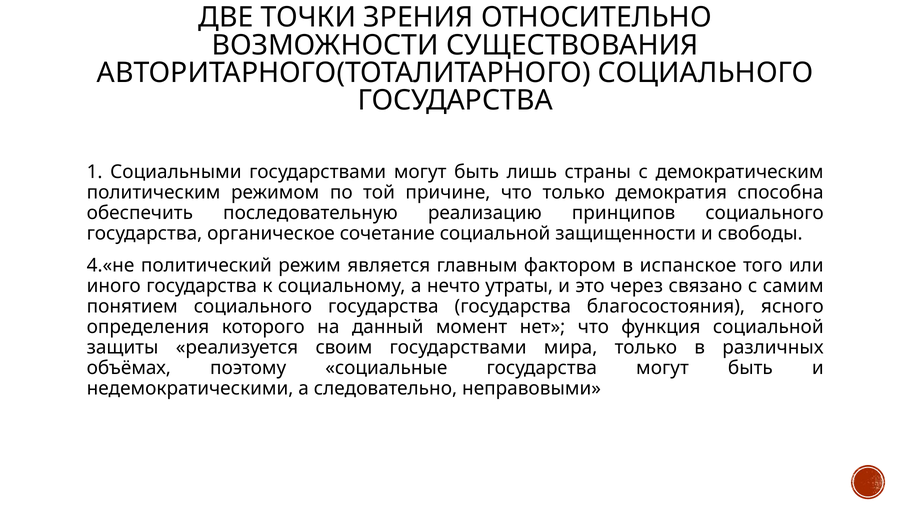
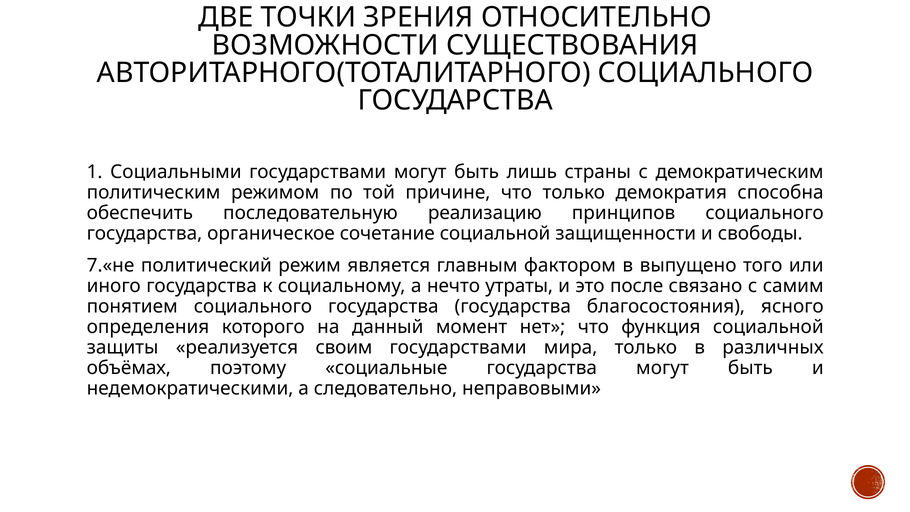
4.«не: 4.«не -> 7.«не (111, 265)
испанское: испанское -> выпущено (688, 265)
через: через -> после (637, 286)
